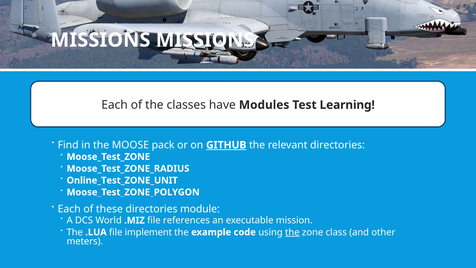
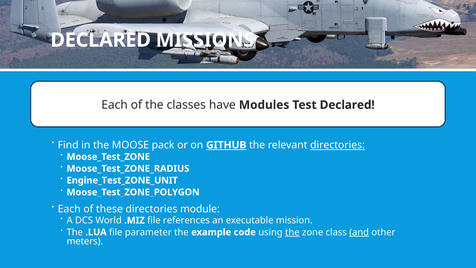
MISSIONS: MISSIONS -> DECLARED (101, 40)
Test Learning: Learning -> Declared (347, 105)
directories underline: none -> present (338, 145)
Online_Test_ZONE_UNIT: Online_Test_ZONE_UNIT -> Engine_Test_ZONE_UNIT (122, 180)
implement: implement -> parameter (148, 232)
and underline: none -> present (359, 232)
